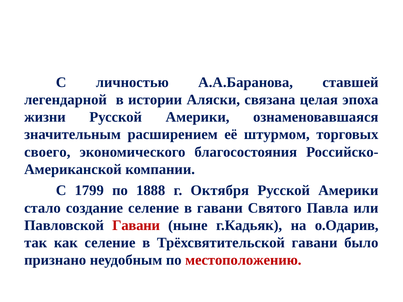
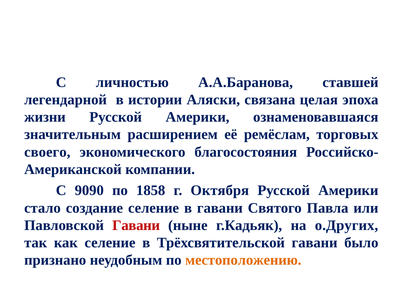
штурмом: штурмом -> ремёслам (277, 135)
1799: 1799 -> 9090 (89, 191)
1888: 1888 -> 1858 (151, 191)
о.Одарив: о.Одарив -> о.Других (347, 225)
местоположению colour: red -> orange (243, 260)
